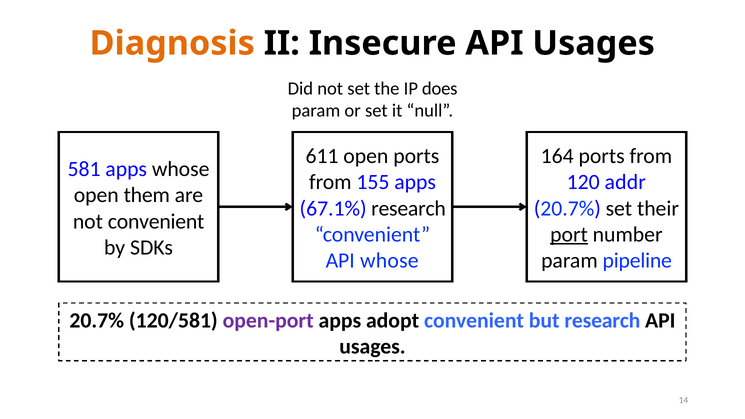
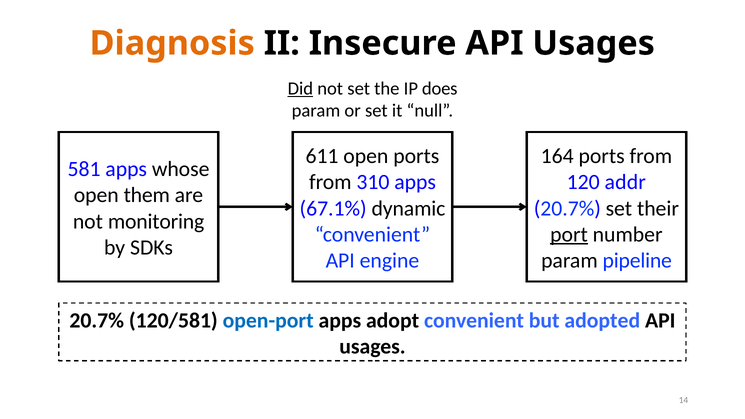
Did underline: none -> present (300, 88)
155: 155 -> 310 (373, 182)
67.1% research: research -> dynamic (408, 208)
not convenient: convenient -> monitoring (156, 221)
API whose: whose -> engine (389, 261)
open-port colour: purple -> blue (268, 321)
but research: research -> adopted (602, 321)
